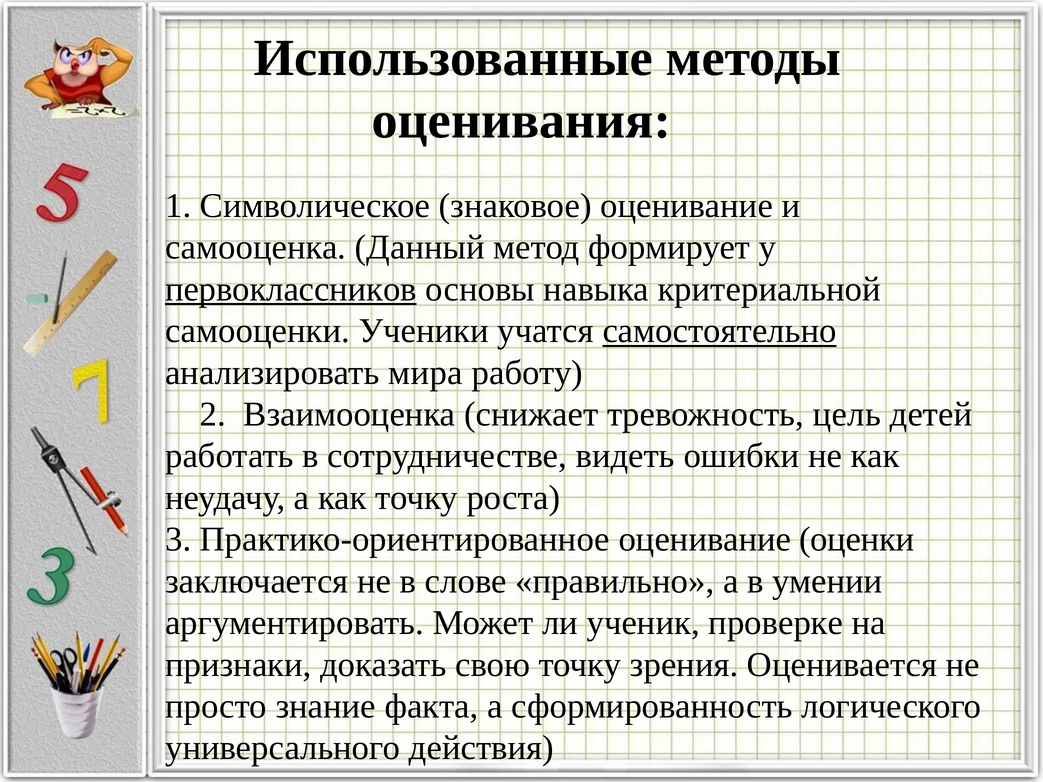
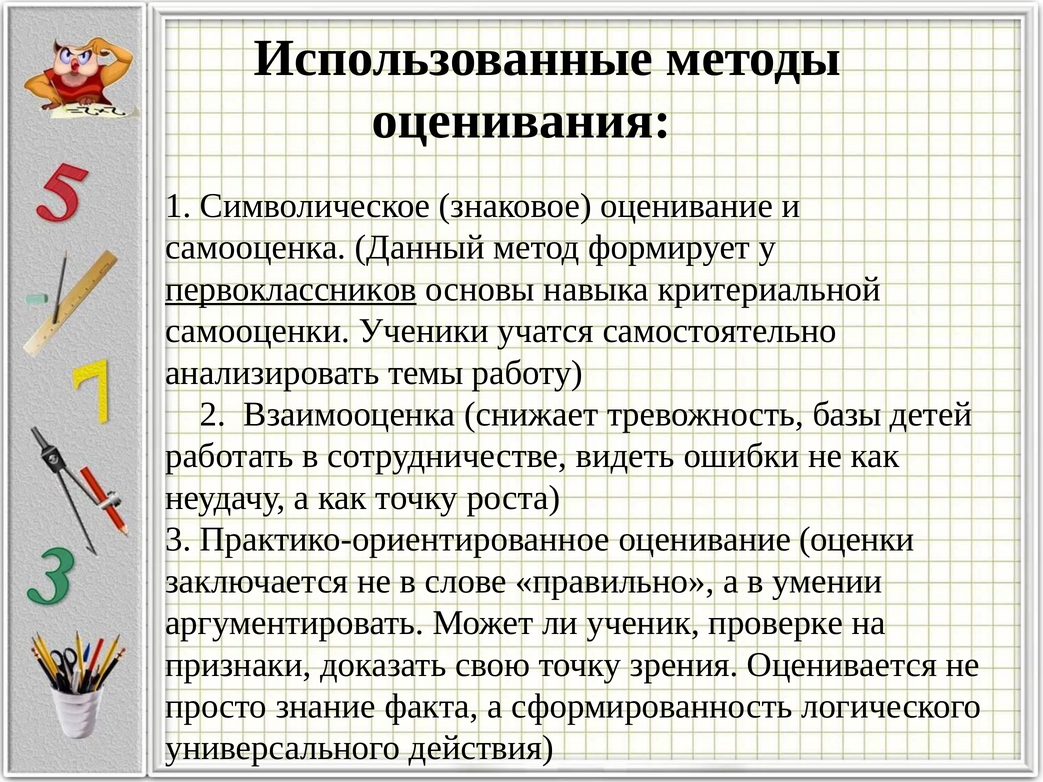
самостоятельно underline: present -> none (720, 331)
мира: мира -> темы (426, 373)
цель: цель -> базы (847, 414)
